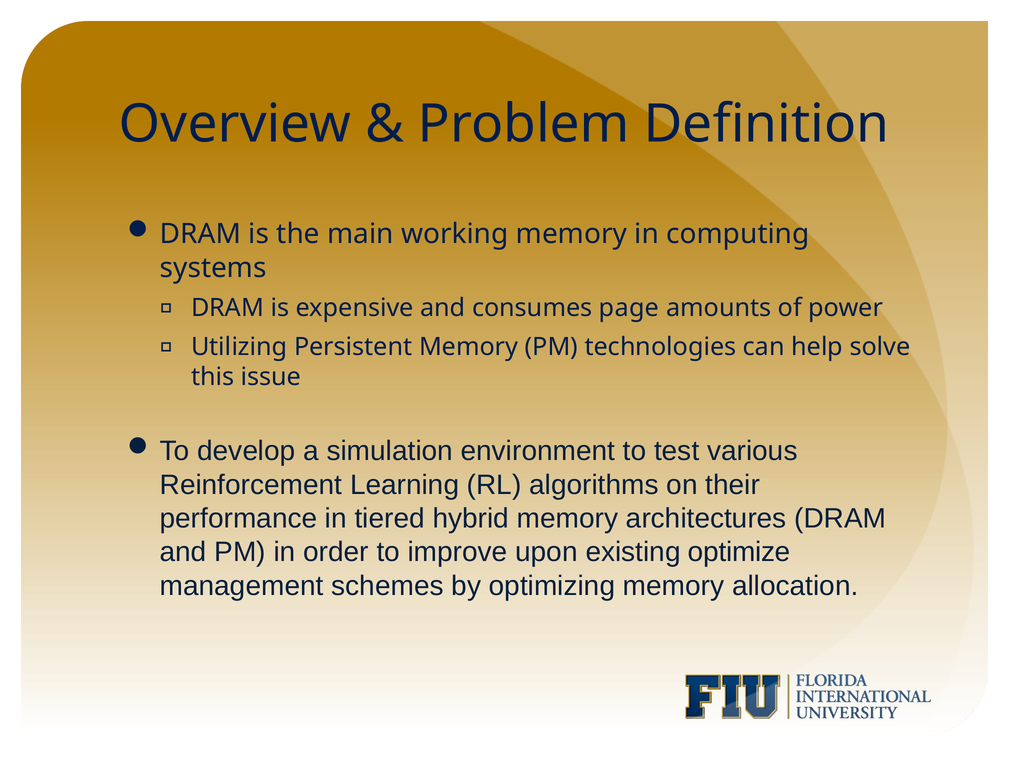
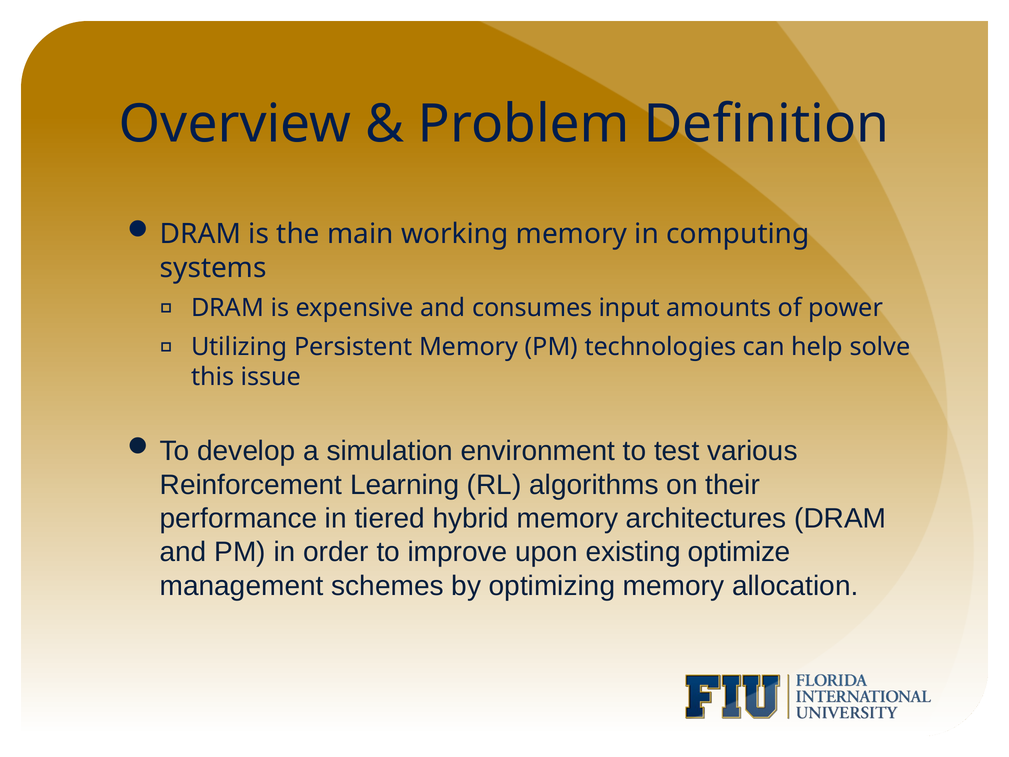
page: page -> input (629, 308)
